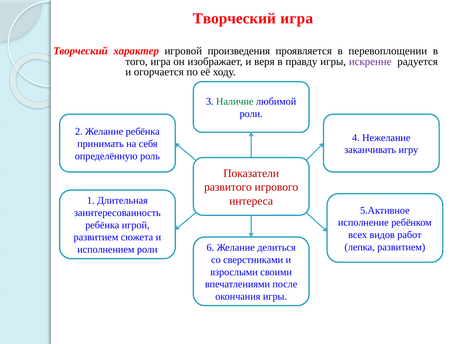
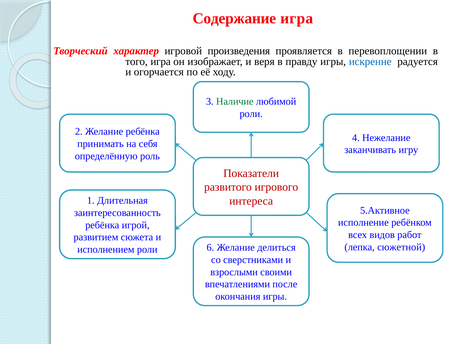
Творческий: Творческий -> Содержание (234, 18)
искренне colour: purple -> blue (370, 61)
лепка развитием: развитием -> сюжетной (401, 247)
